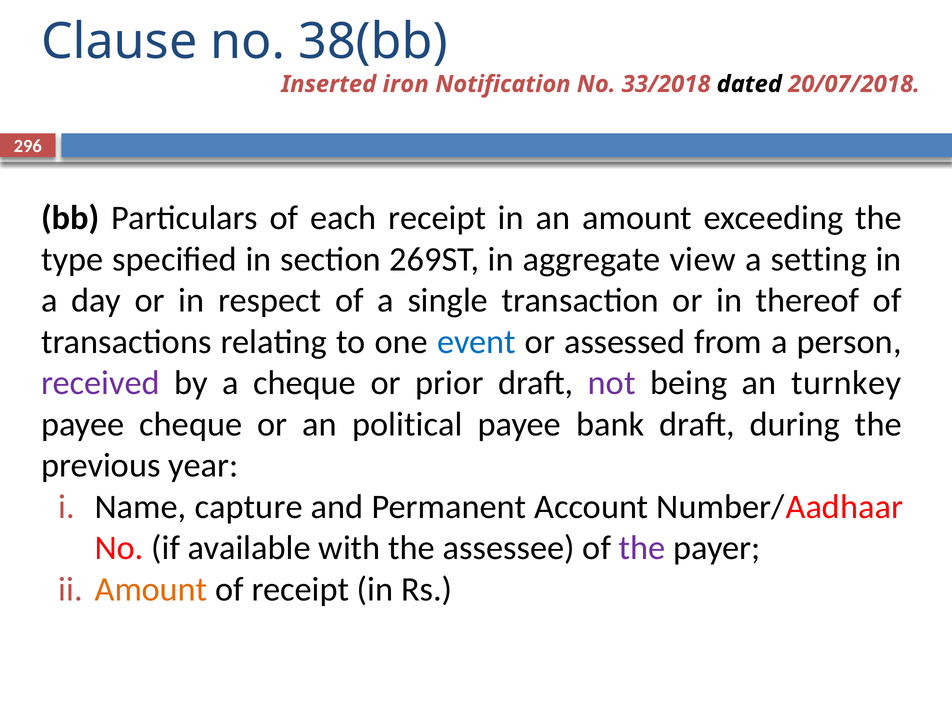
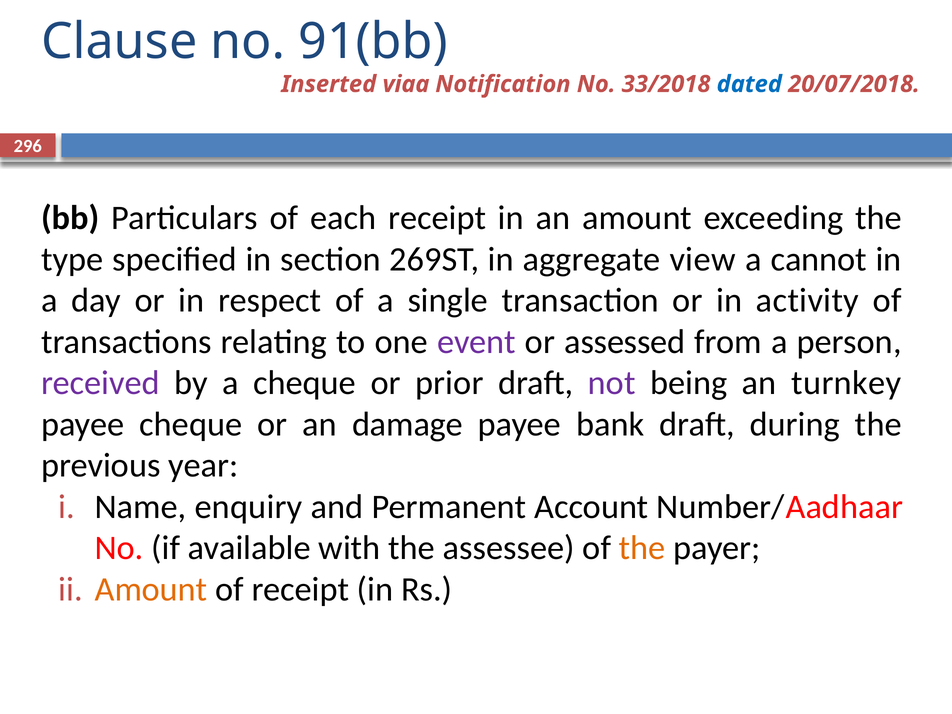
38(bb: 38(bb -> 91(bb (373, 42)
iron: iron -> viaa (406, 84)
dated colour: black -> blue (749, 84)
setting: setting -> cannot (819, 259)
thereof: thereof -> activity (807, 301)
event colour: blue -> purple (476, 342)
political: political -> damage (407, 424)
capture: capture -> enquiry (249, 507)
the colour: purple -> orange (642, 548)
